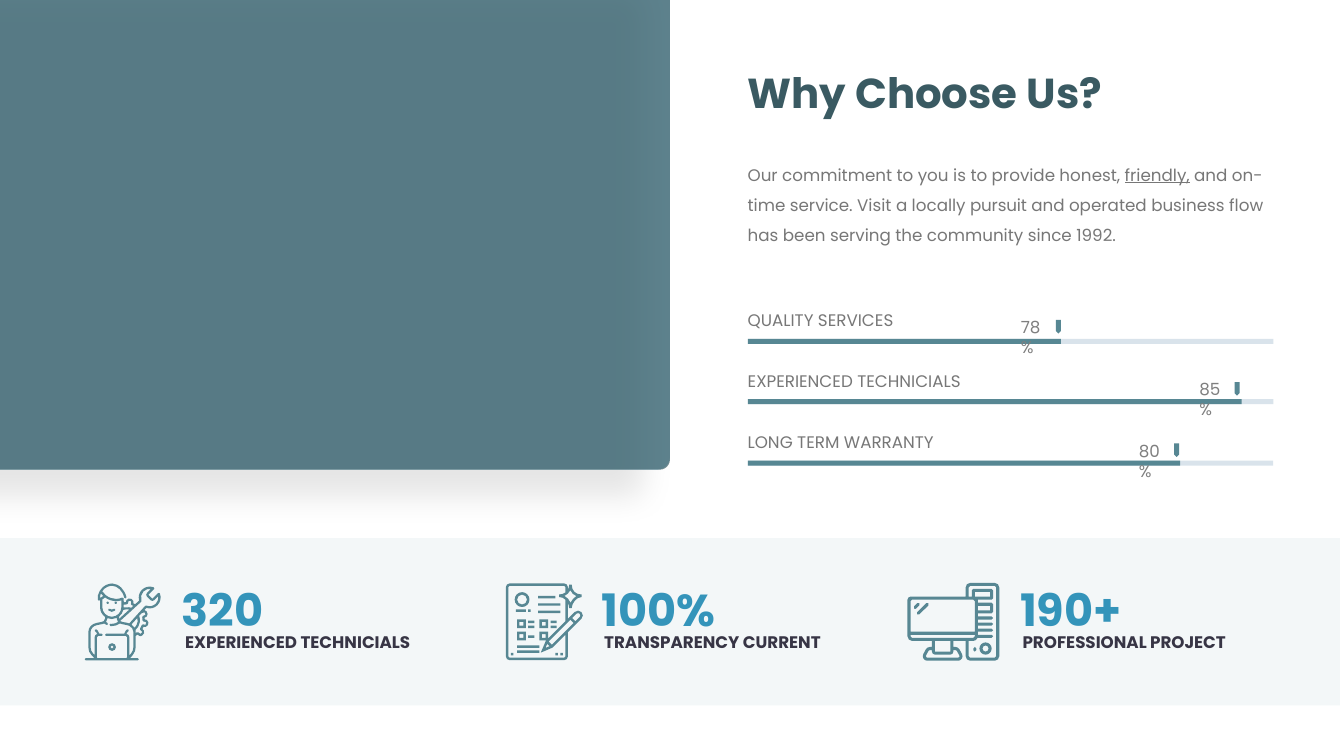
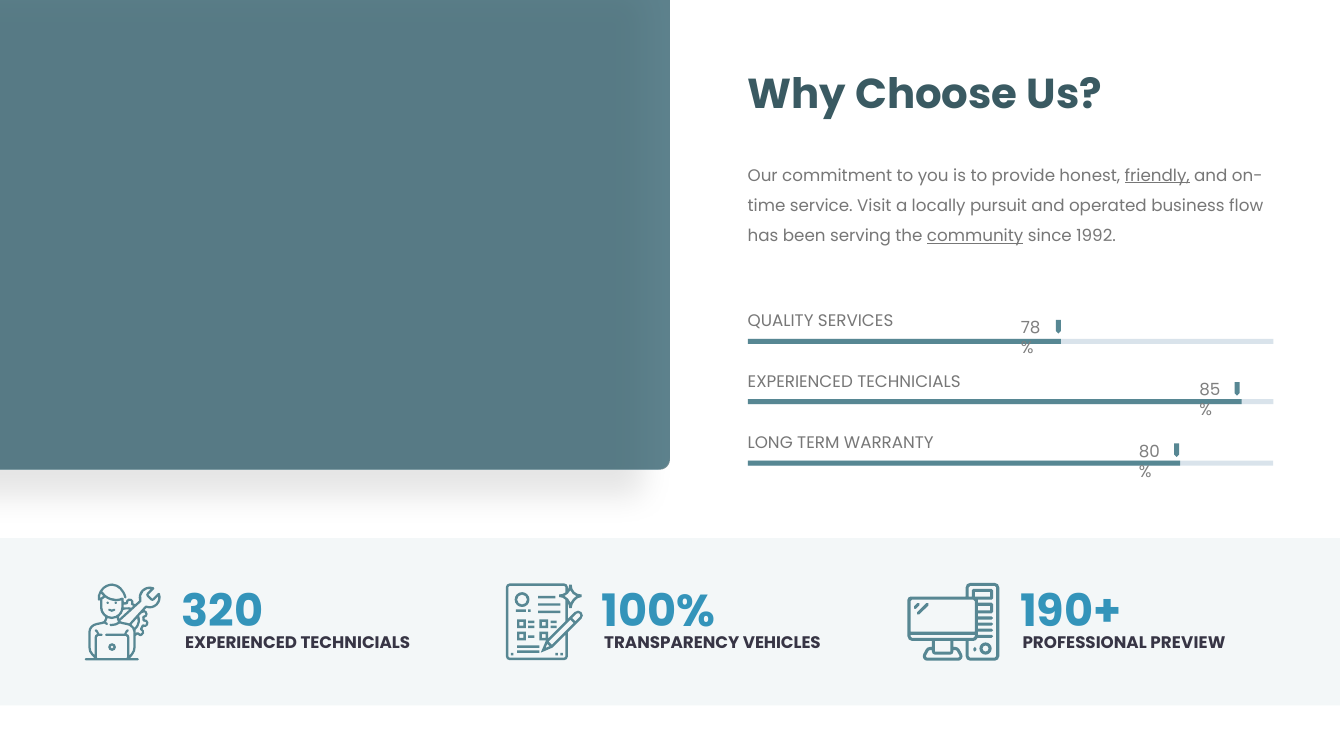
community underline: none -> present (975, 236)
PROJECT: PROJECT -> PREVIEW (1188, 643)
CURRENT: CURRENT -> VEHICLES (782, 642)
